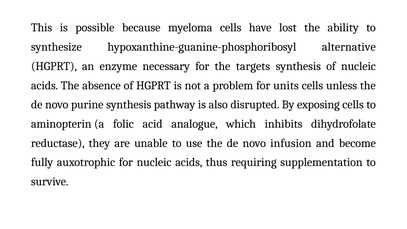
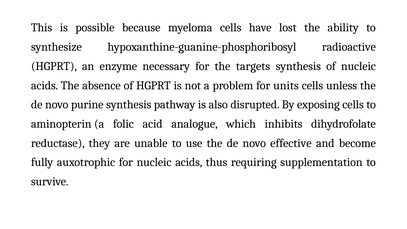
alternative: alternative -> radioactive (349, 47)
infusion: infusion -> effective (291, 143)
